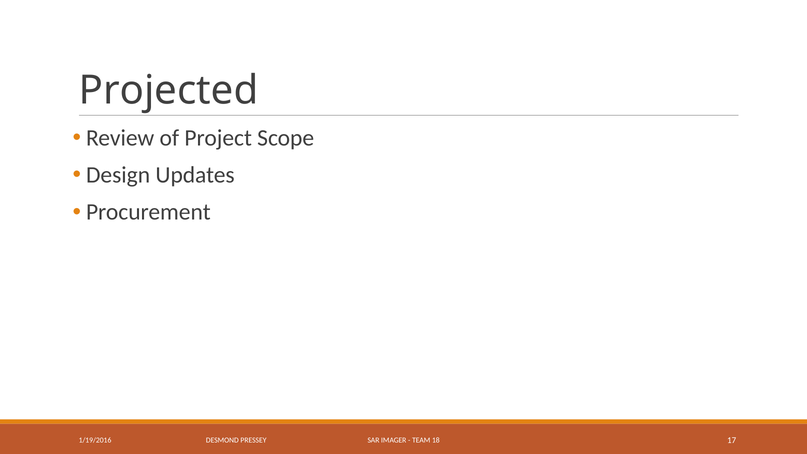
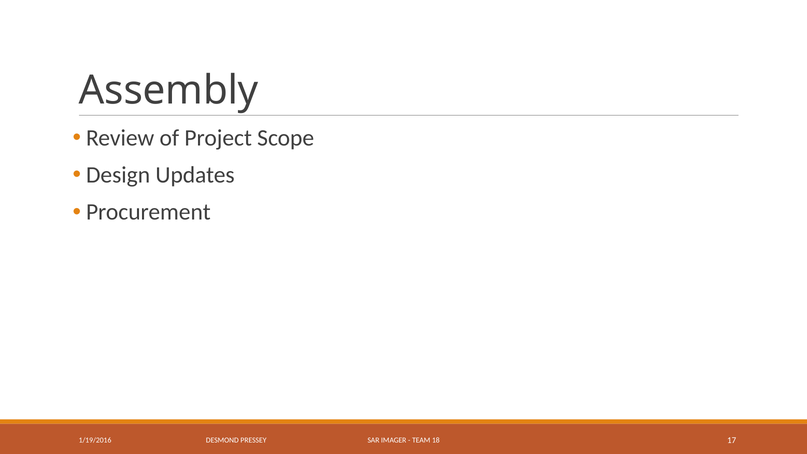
Projected: Projected -> Assembly (169, 90)
